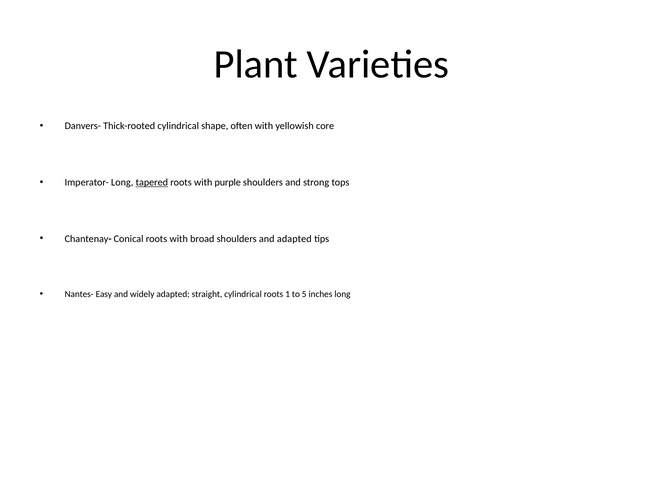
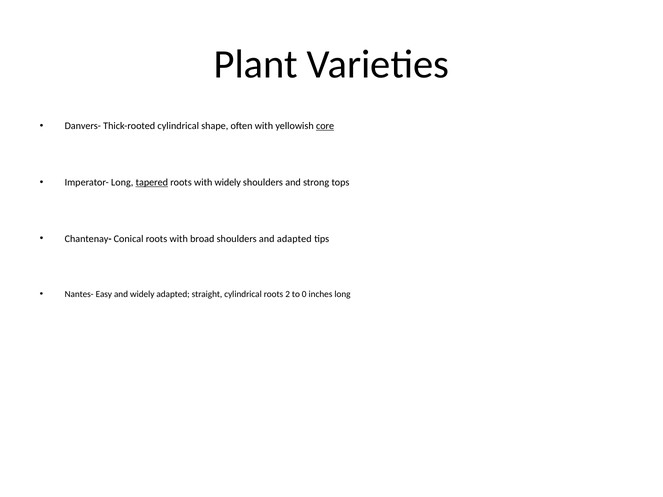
core underline: none -> present (325, 126)
with purple: purple -> widely (228, 183)
1: 1 -> 2 (288, 294)
5: 5 -> 0 (304, 294)
